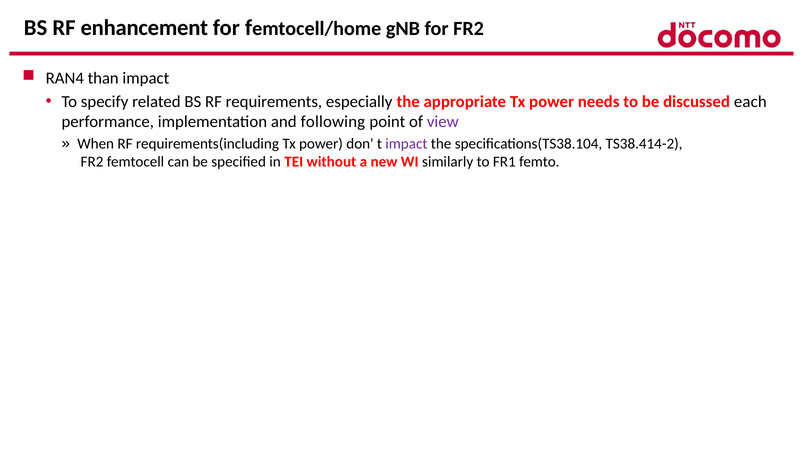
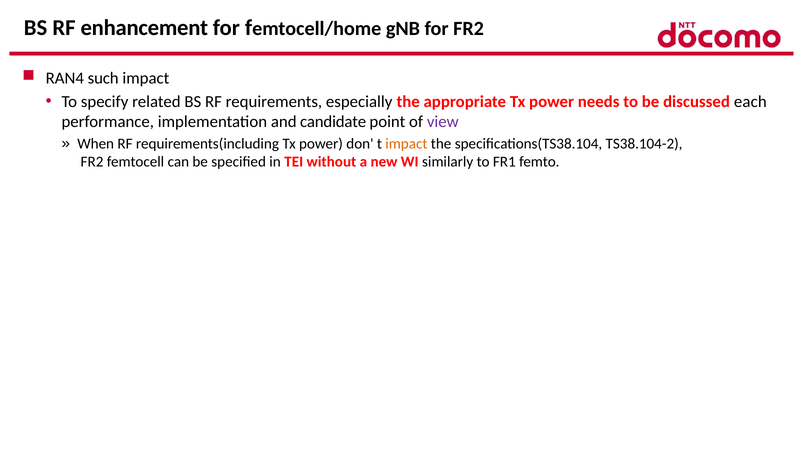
than: than -> such (103, 78)
following: following -> candidate (333, 122)
impact colour: purple -> orange (406, 144)
TS38.414-2: TS38.414-2 -> TS38.104-2 (644, 144)
